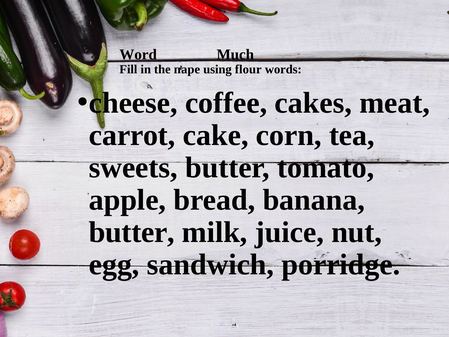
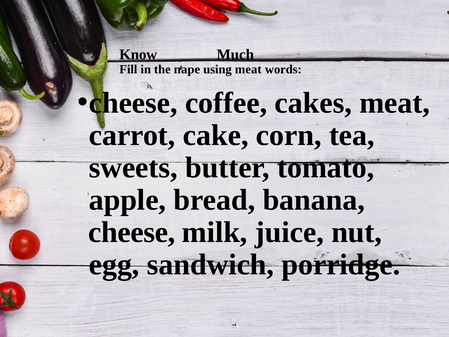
Word: Word -> Know (138, 55)
using flour: flour -> meat (248, 69)
butter: butter -> cheese (132, 232)
